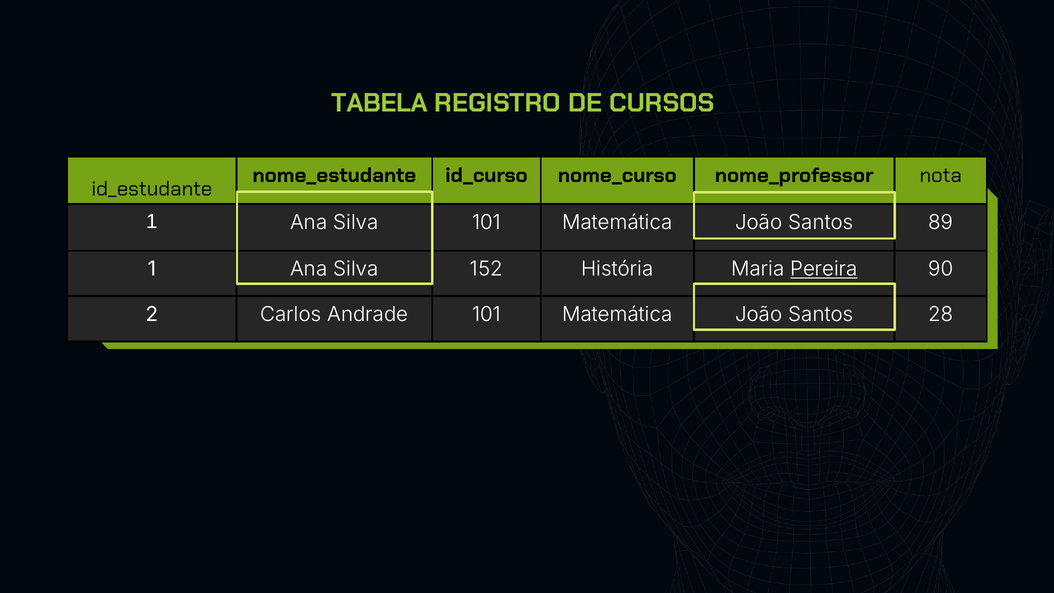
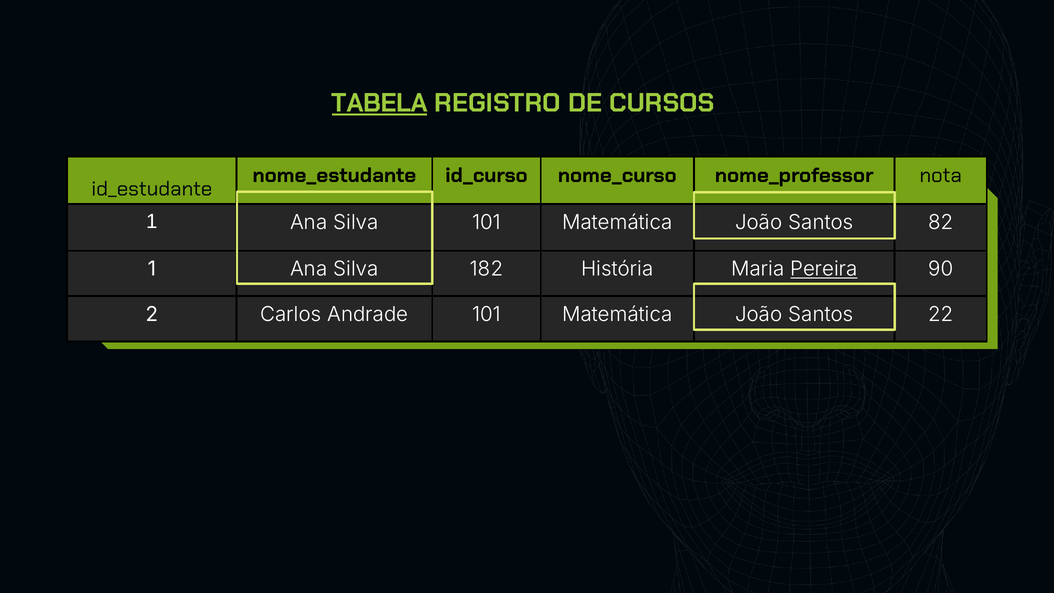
TABELA underline: none -> present (380, 103)
89: 89 -> 82 (941, 222)
152: 152 -> 182 (486, 269)
28: 28 -> 22 (941, 314)
